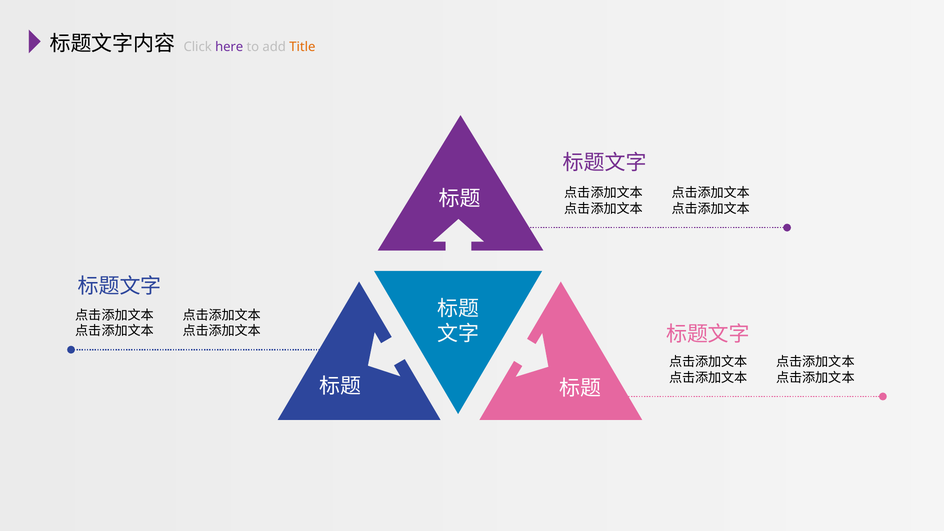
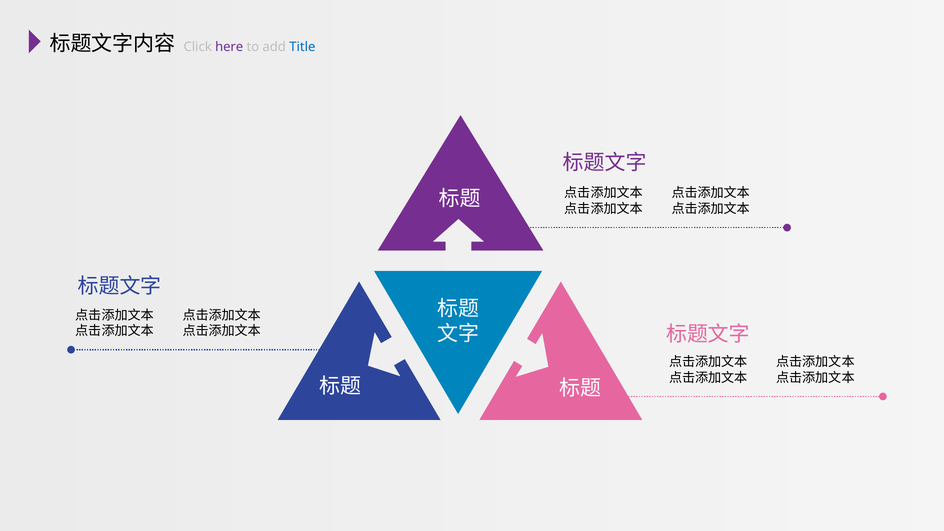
Title colour: orange -> blue (302, 47)
